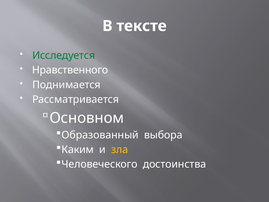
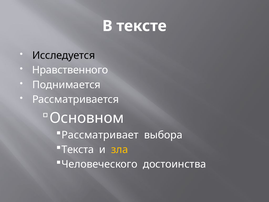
Исследуется colour: green -> black (64, 55)
Образованный: Образованный -> Рассматривает (100, 135)
Каким: Каким -> Текста (78, 149)
